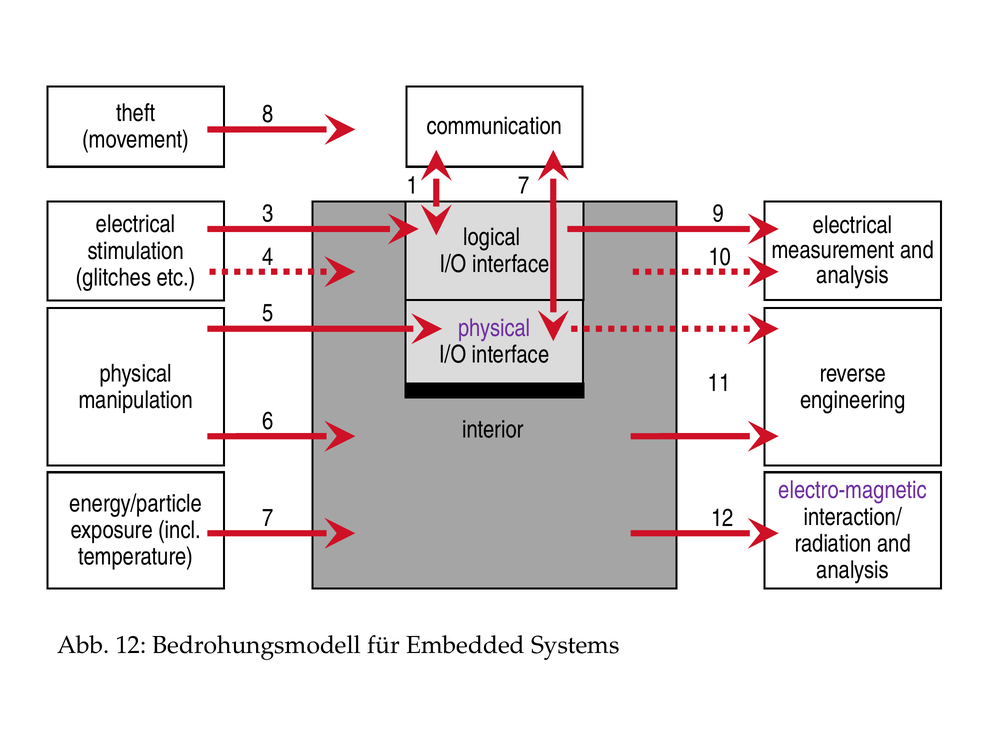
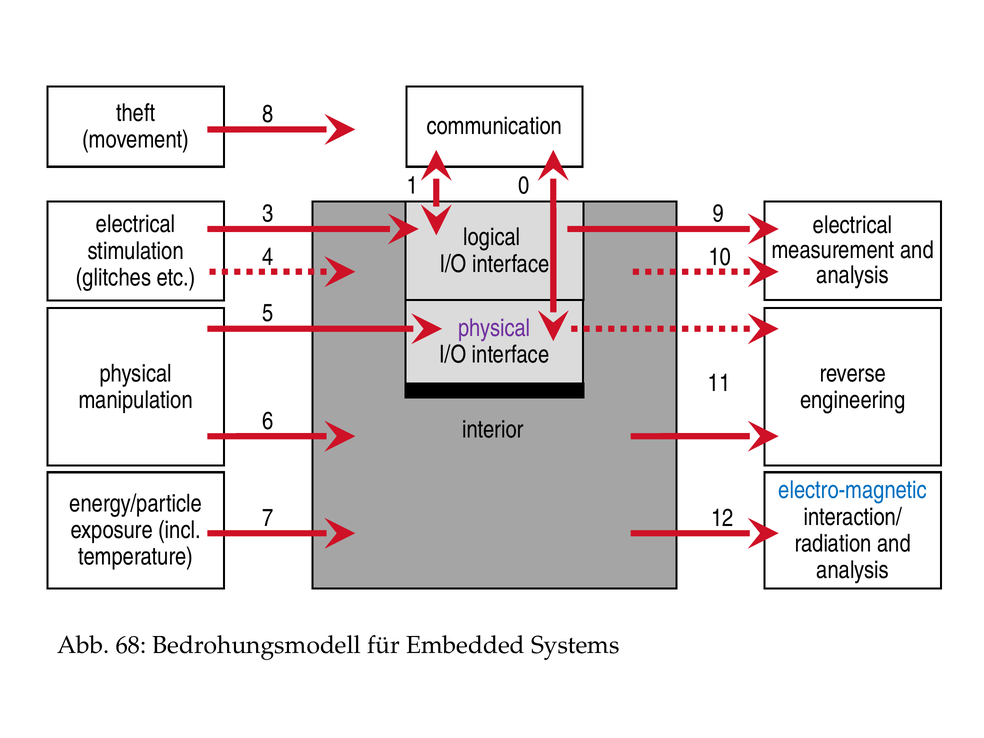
1 7: 7 -> 0 (524, 186)
electro-magnetic colour: purple -> blue (853, 490)
Abb 12: 12 -> 68 (131, 645)
